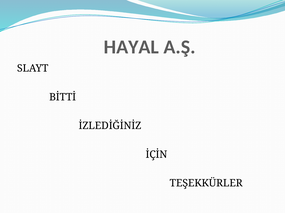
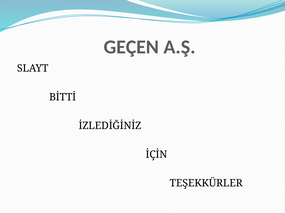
HAYAL: HAYAL -> GEÇEN (131, 47)
